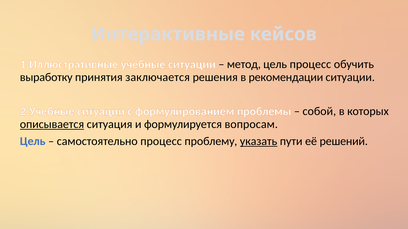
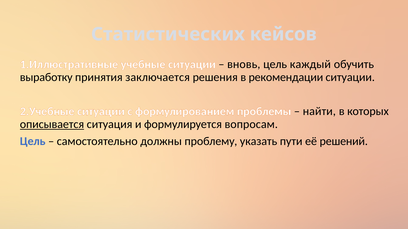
Интерактивные: Интерактивные -> Статистических (168, 34)
метод: метод -> вновь (244, 64)
цель процесс: процесс -> каждый (310, 64)
собой: собой -> найти (319, 112)
самостоятельно процесс: процесс -> должны (161, 141)
указать underline: present -> none (259, 141)
